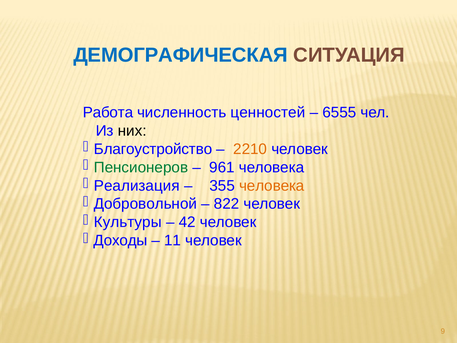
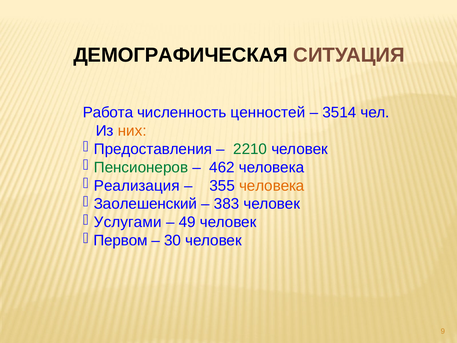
ДЕМОГРАФИЧЕСКАЯ colour: blue -> black (181, 55)
6555: 6555 -> 3514 (339, 112)
них colour: black -> orange (132, 131)
Благоустройство: Благоустройство -> Предоставления (153, 149)
2210 colour: orange -> green (250, 149)
961: 961 -> 462 (222, 167)
Добровольной: Добровольной -> Заолешенский (145, 204)
822: 822 -> 383 (227, 204)
Культуры: Культуры -> Услугами (128, 222)
42: 42 -> 49 (187, 222)
Доходы: Доходы -> Первом (121, 240)
11: 11 -> 30 (173, 240)
